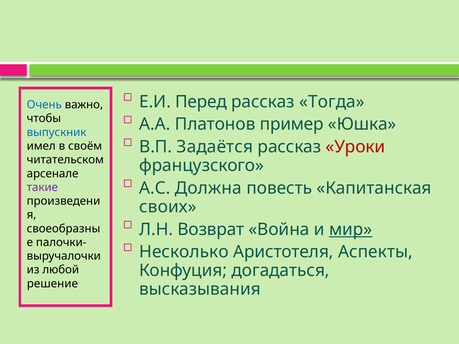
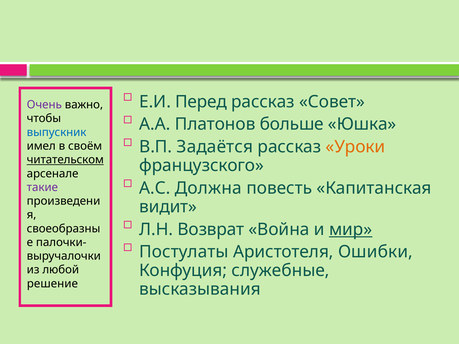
Тогда: Тогда -> Совет (332, 102)
Очень colour: blue -> purple (44, 105)
пример: пример -> больше (292, 124)
Уроки colour: red -> orange (355, 147)
читательском underline: none -> present (65, 160)
своих: своих -> видит (168, 207)
Несколько: Несколько -> Постулаты (184, 252)
Аспекты: Аспекты -> Ошибки (375, 252)
догадаться: догадаться -> служебные (281, 271)
